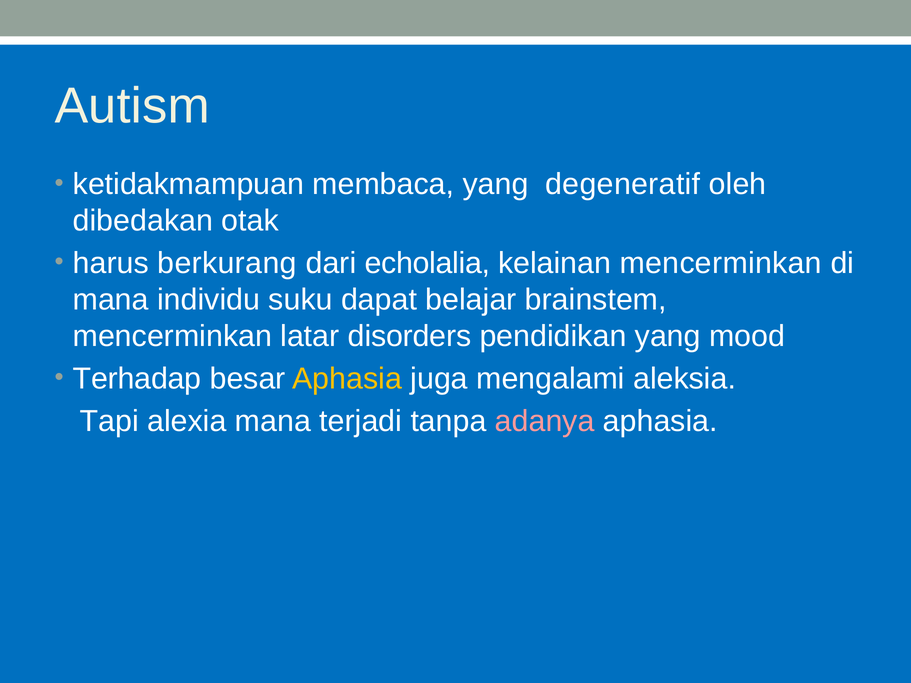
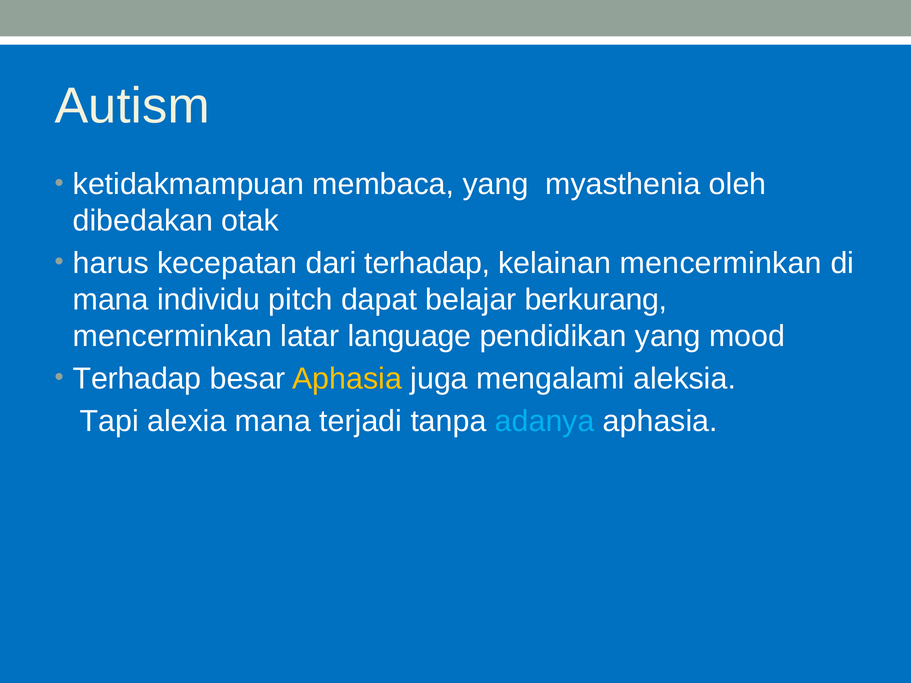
degeneratif: degeneratif -> myasthenia (623, 184)
berkurang: berkurang -> kecepatan (227, 263)
dari echolalia: echolalia -> terhadap (427, 263)
suku: suku -> pitch (301, 300)
brainstem: brainstem -> berkurang (596, 300)
disorders: disorders -> language (410, 336)
adanya colour: pink -> light blue (545, 421)
